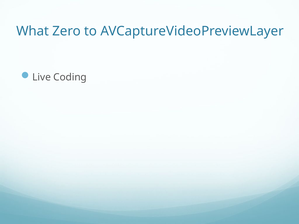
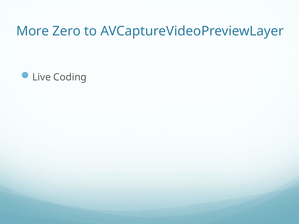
What: What -> More (33, 31)
